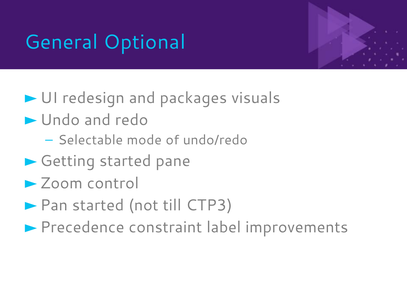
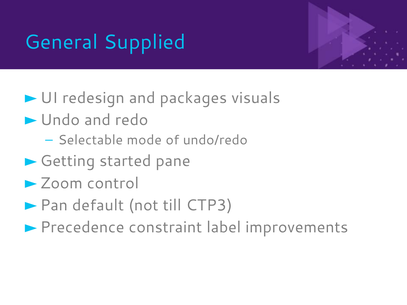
Optional: Optional -> Supplied (145, 42)
started: started -> default (98, 205)
